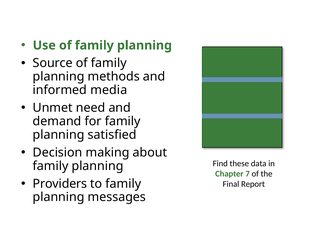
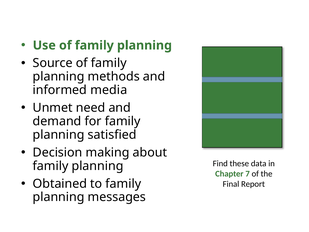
Providers: Providers -> Obtained (60, 183)
